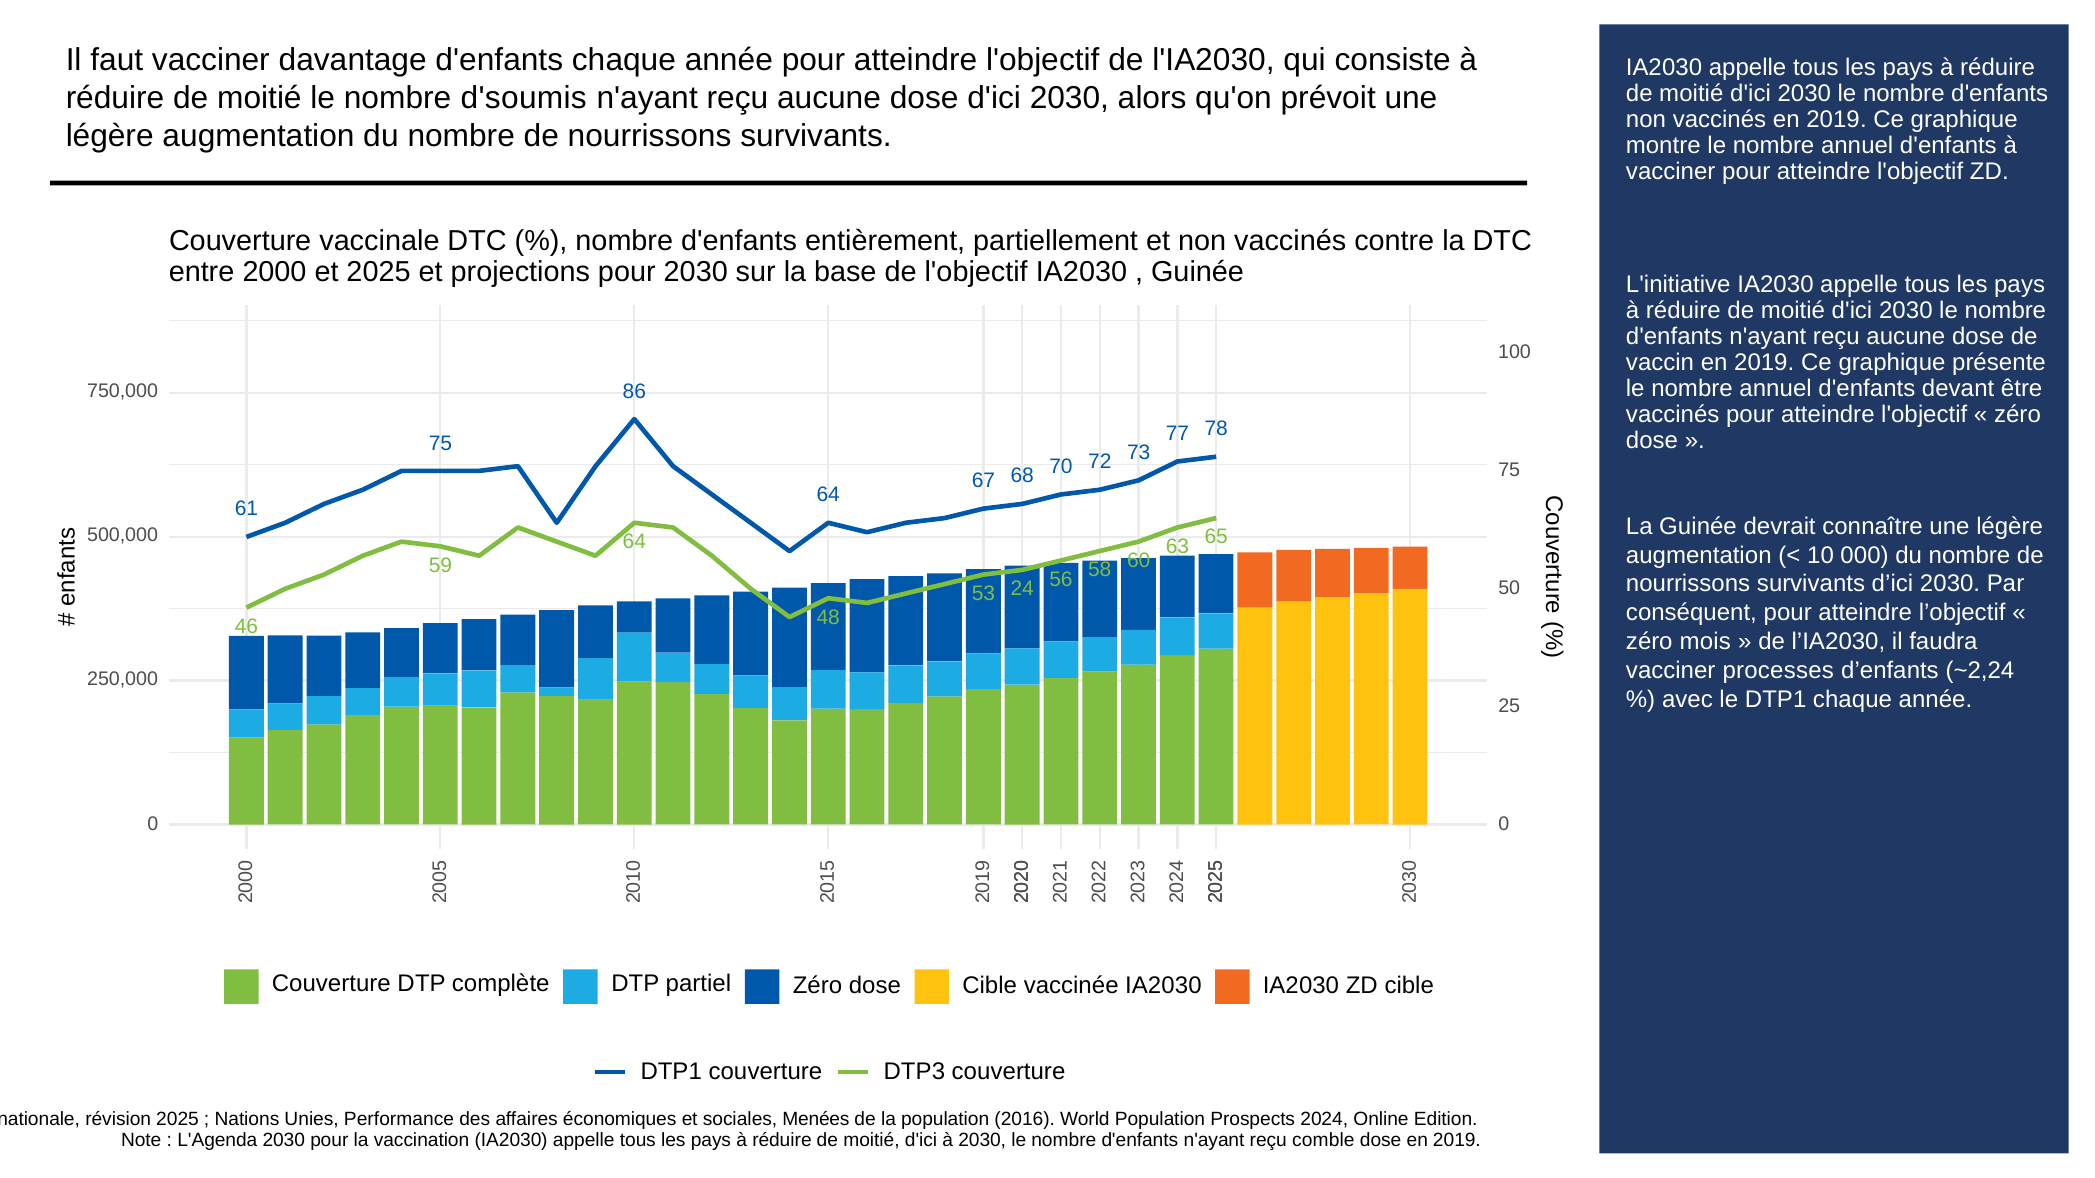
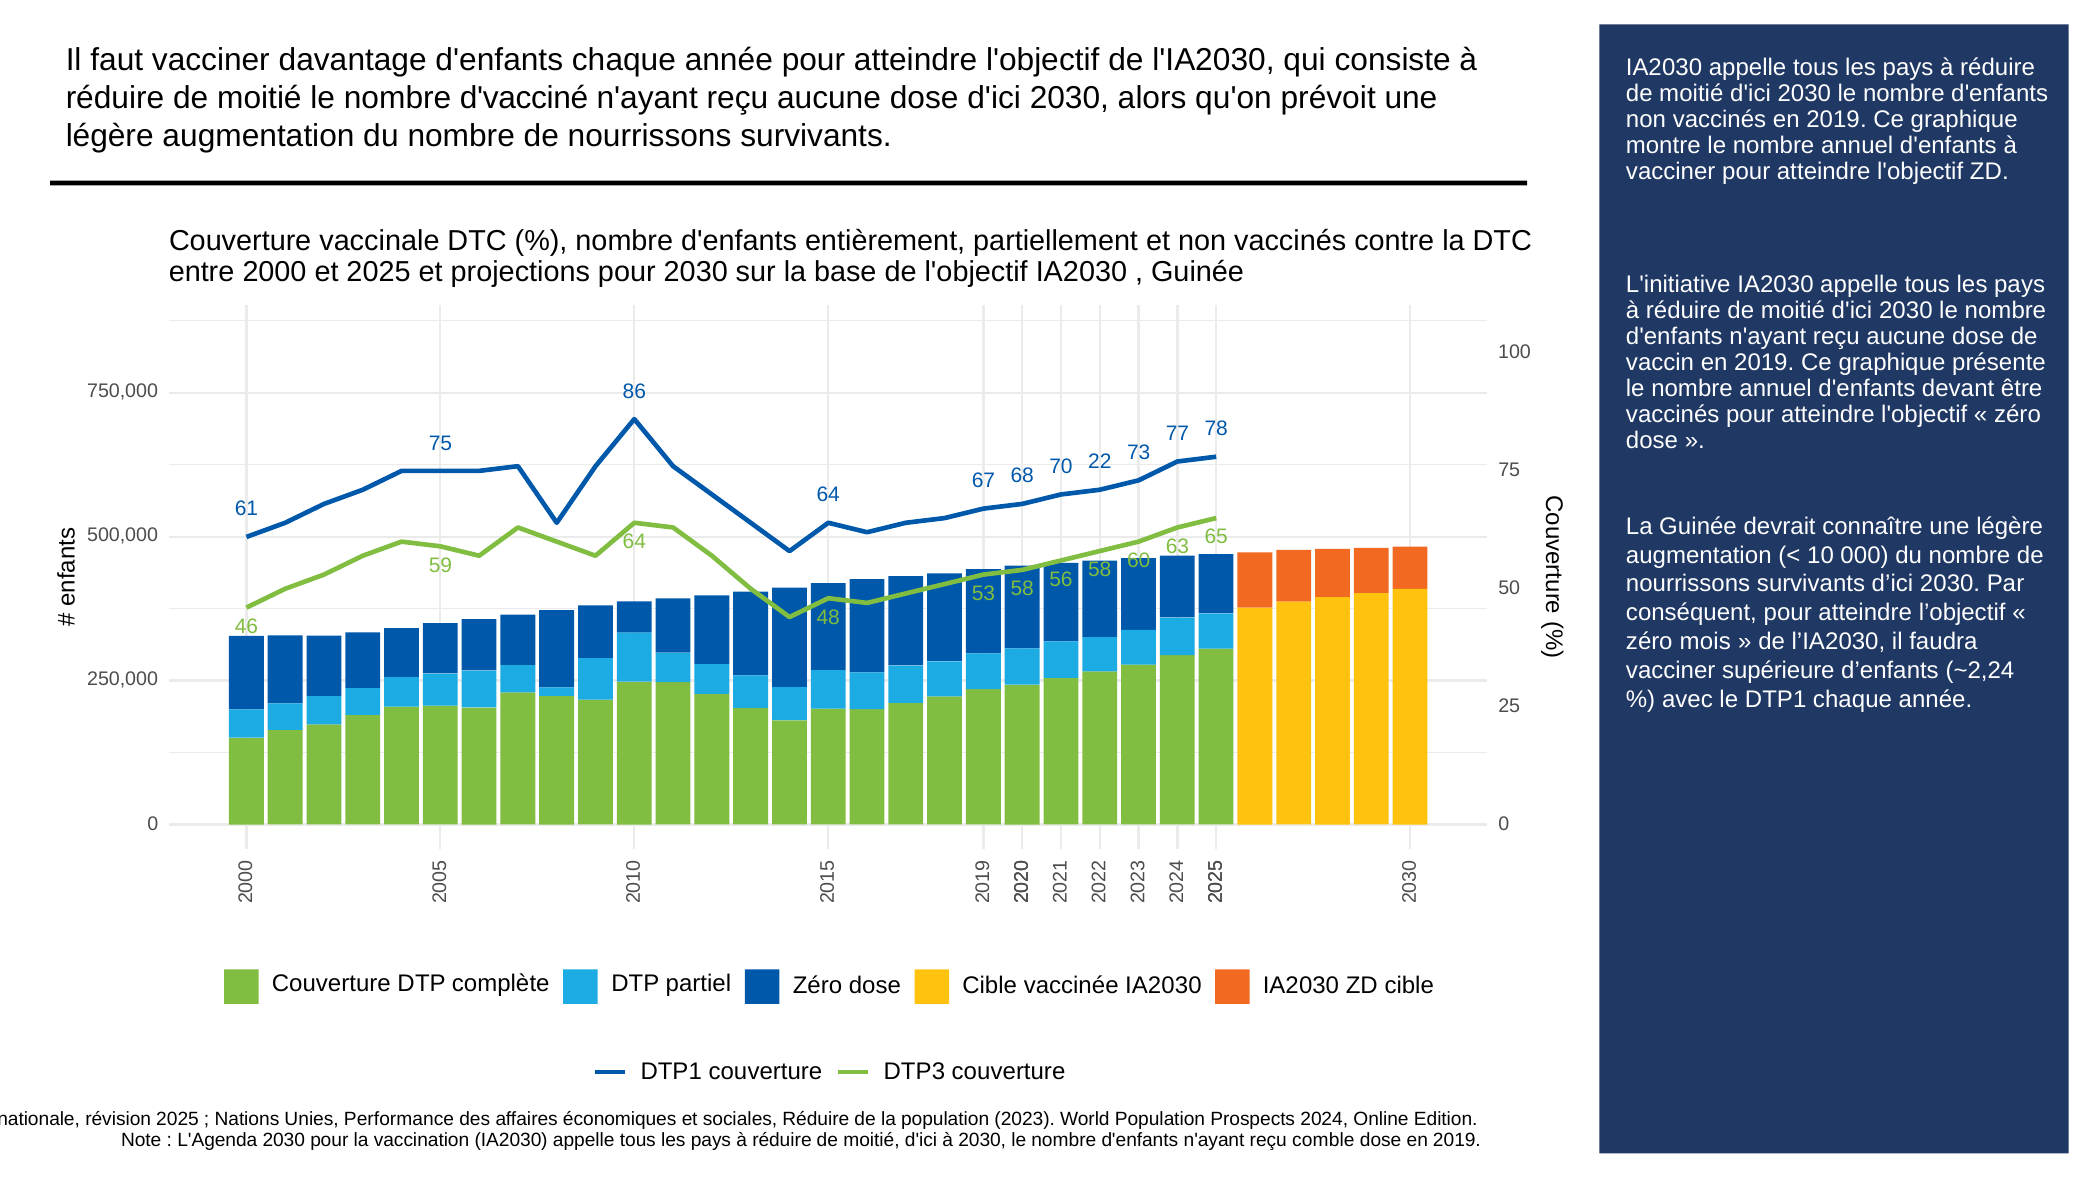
d'soumis: d'soumis -> d'vacciné (524, 98)
72: 72 -> 22 (1100, 462)
53 24: 24 -> 58 (1022, 589)
processes: processes -> supérieure (1778, 671)
sociales Menées: Menées -> Réduire (816, 1119)
2016: 2016 -> 2023 (1025, 1119)
